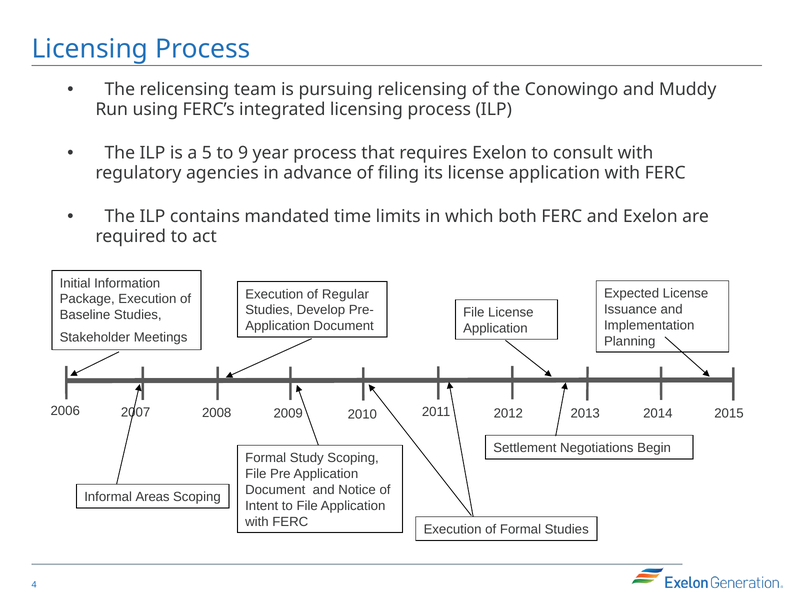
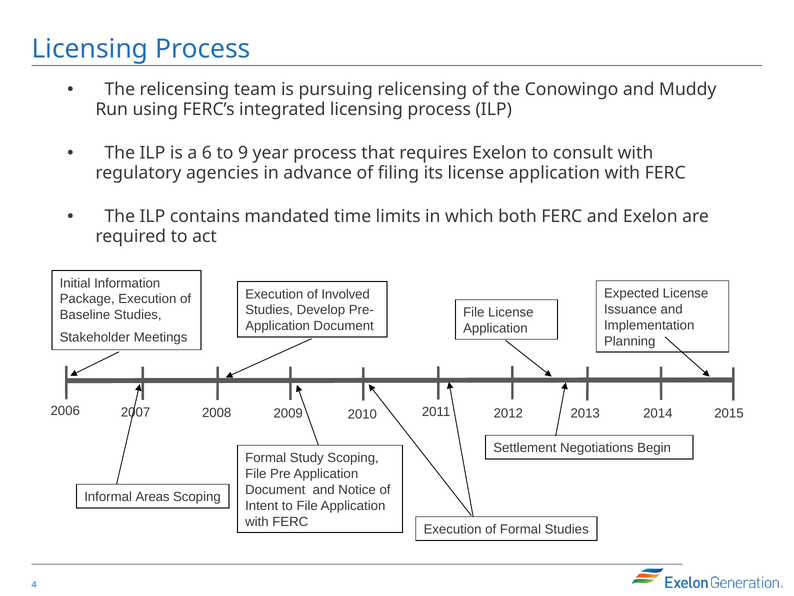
5: 5 -> 6 (207, 153)
Regular: Regular -> Involved (346, 294)
